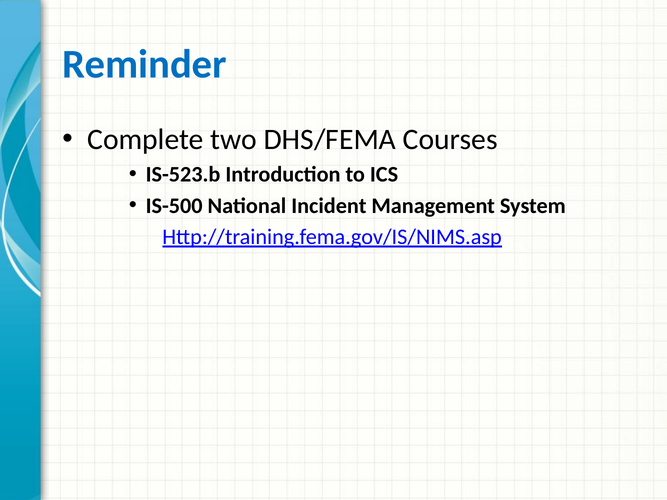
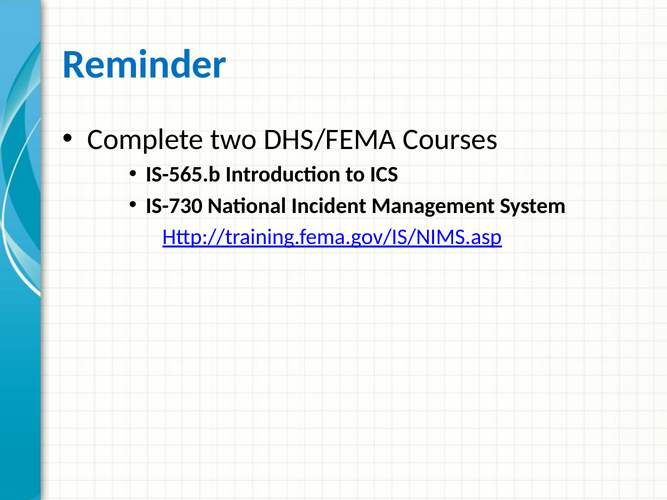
IS-523.b: IS-523.b -> IS-565.b (183, 175)
IS-500: IS-500 -> IS-730 (174, 206)
